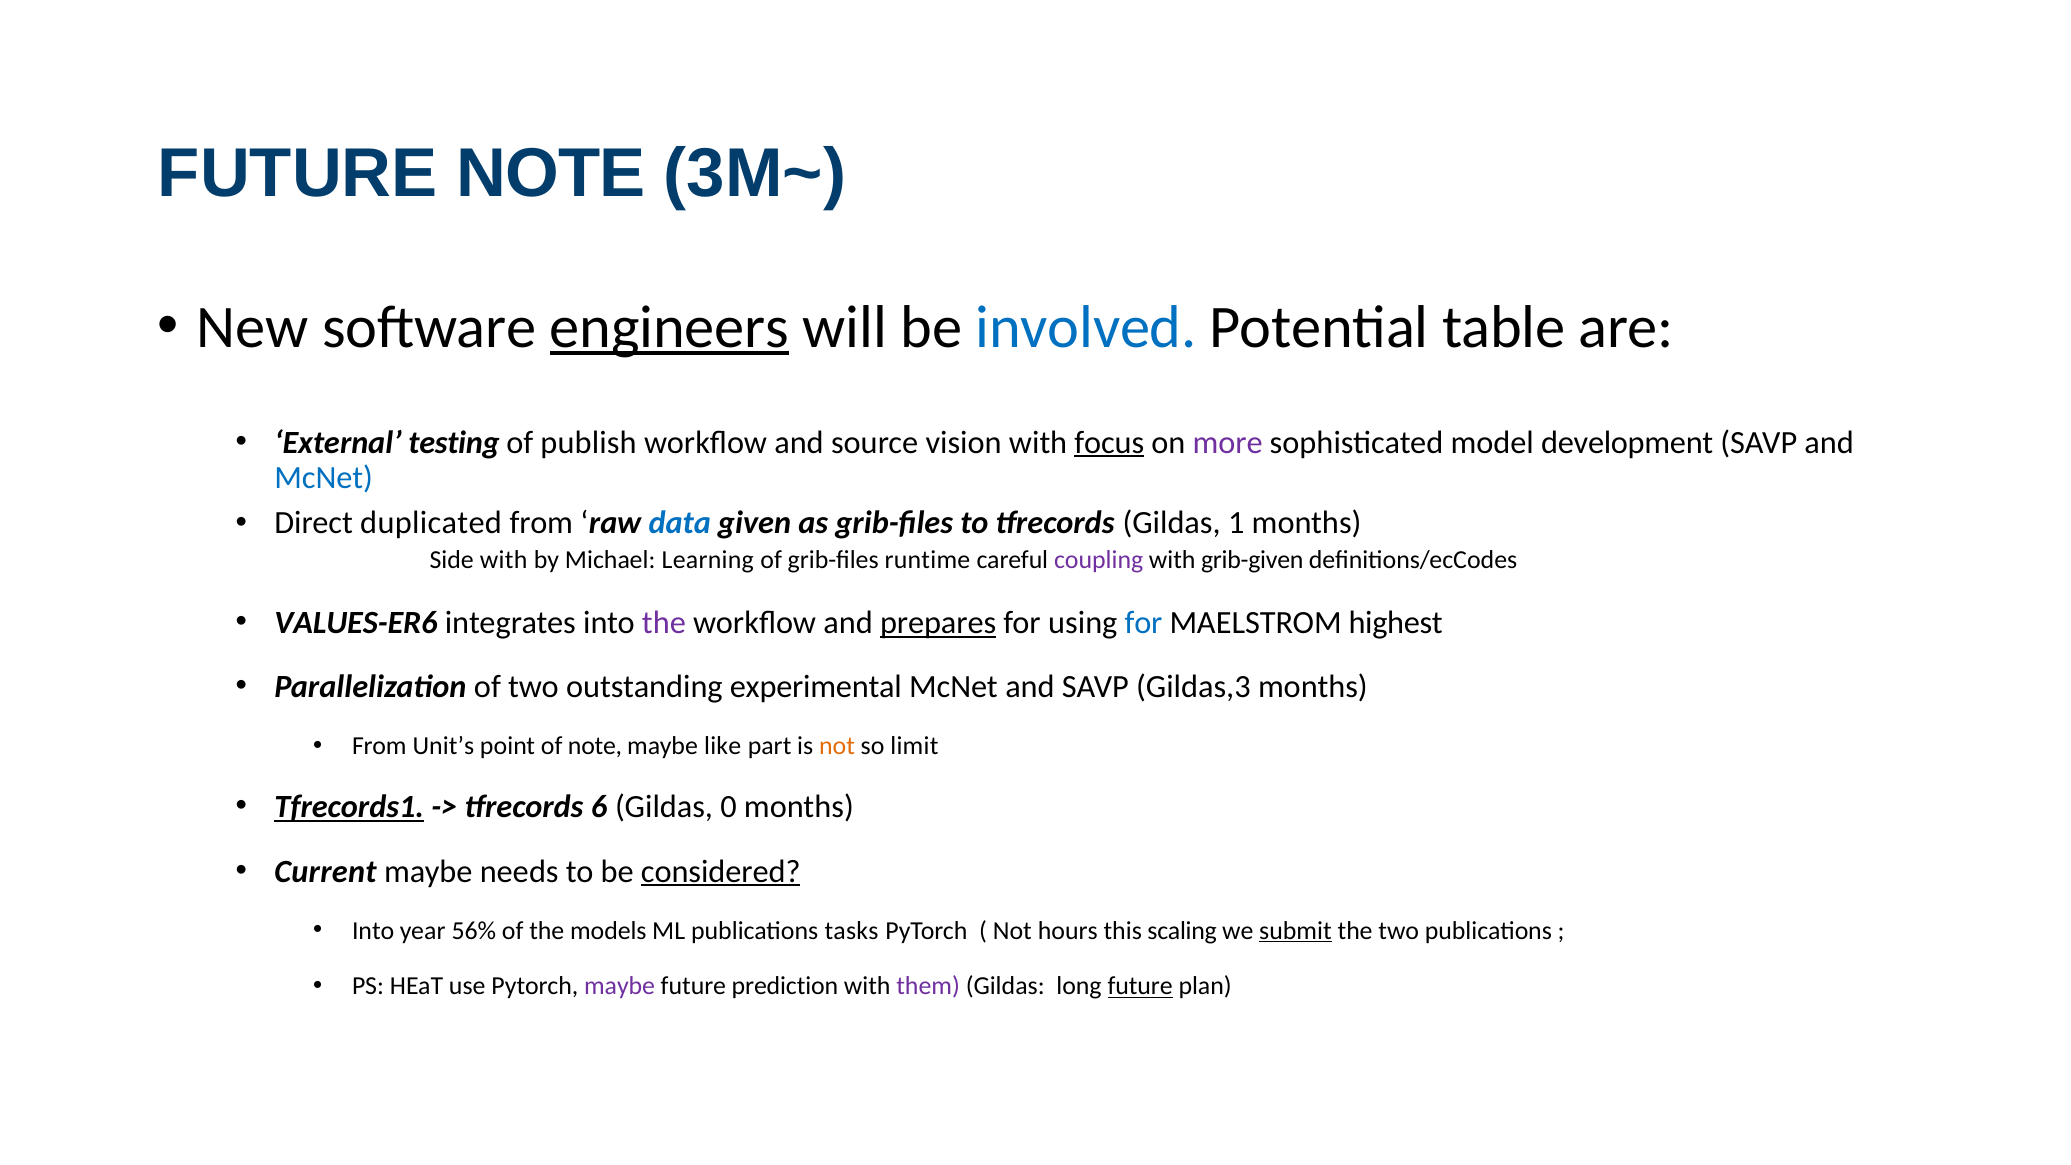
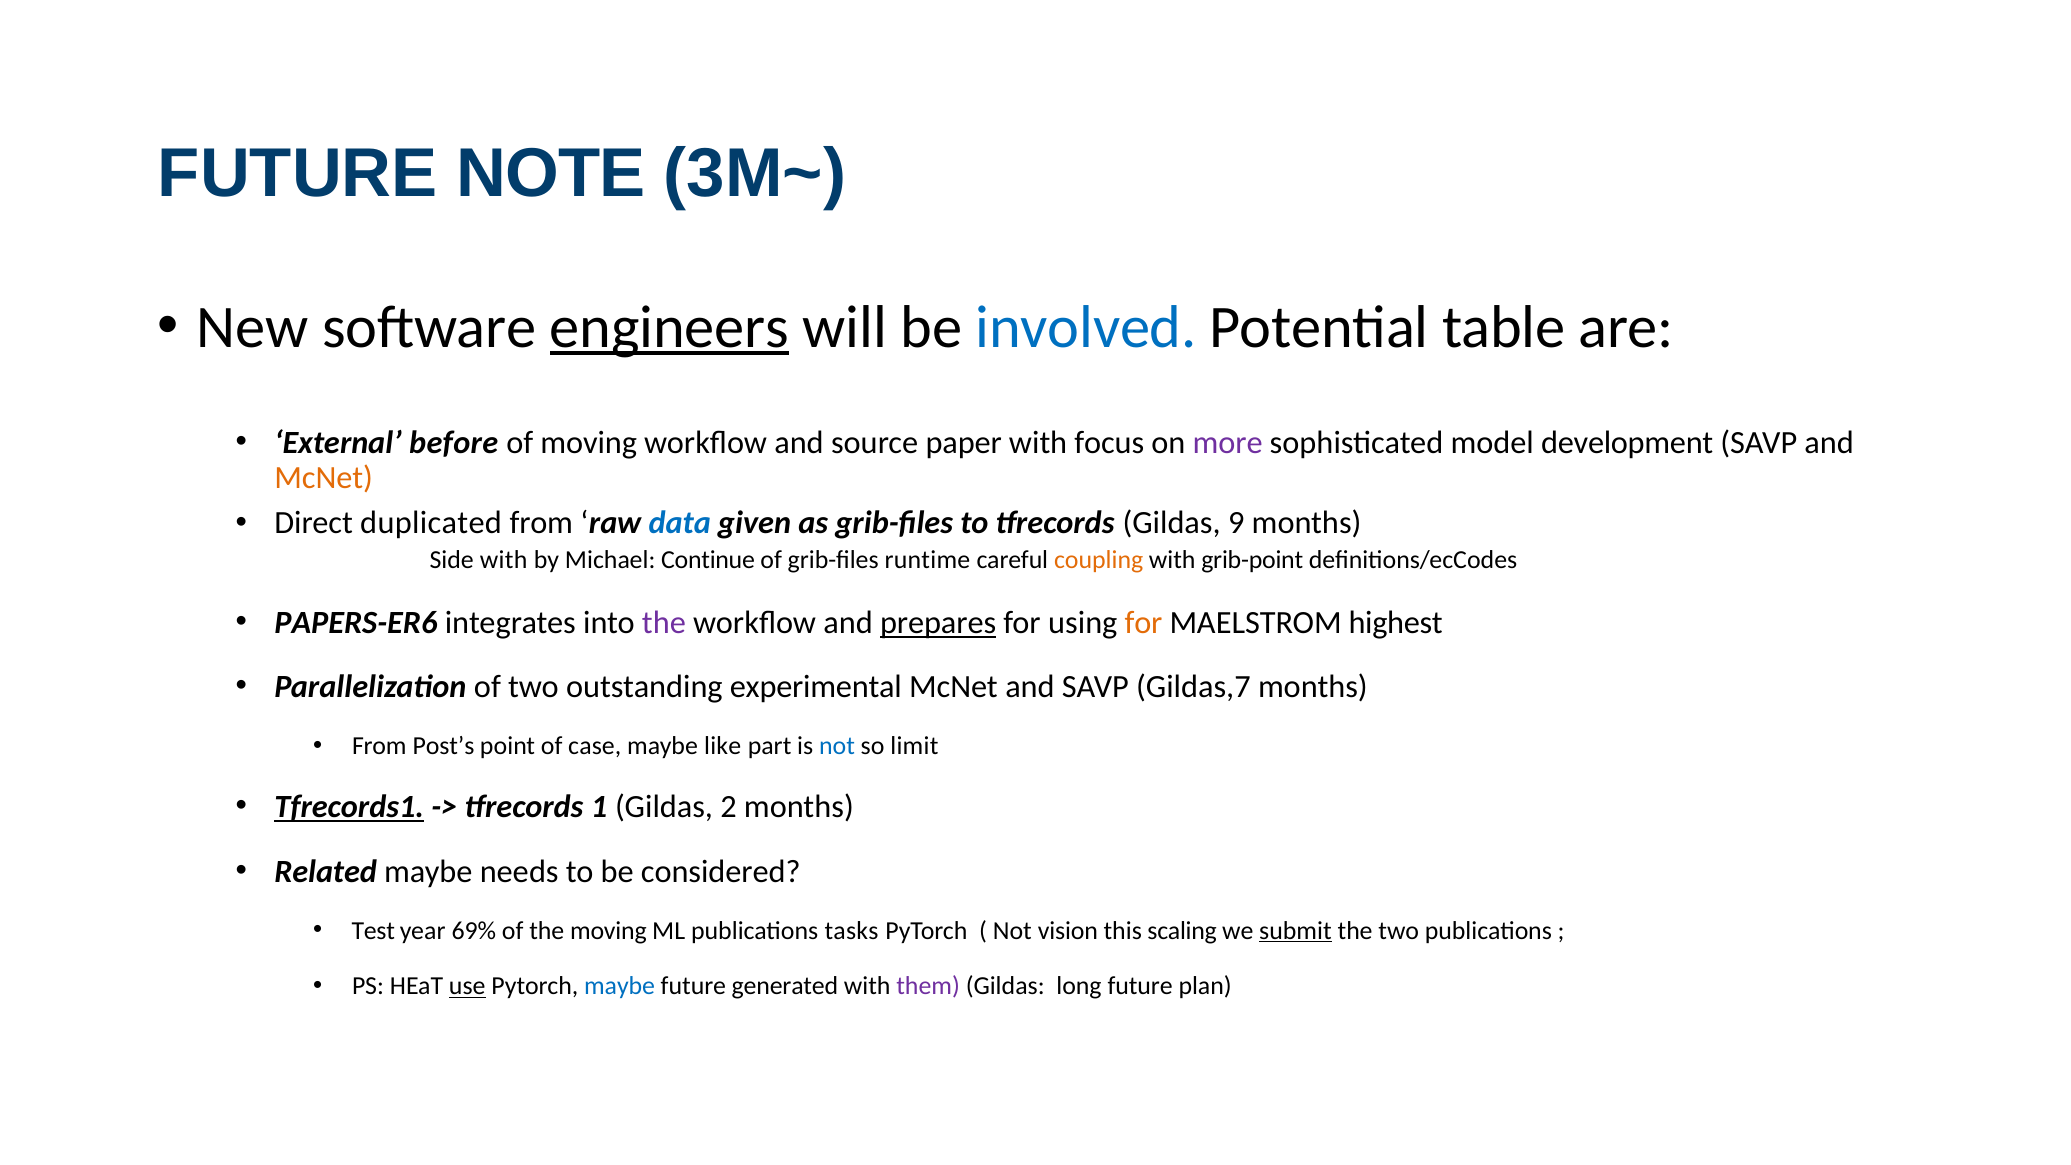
testing: testing -> before (454, 442)
of publish: publish -> moving (589, 442)
vision: vision -> paper (964, 442)
focus underline: present -> none (1109, 442)
McNet colour: blue -> orange (324, 477)
1: 1 -> 9 (1236, 523)
Learning: Learning -> Continue (708, 560)
coupling colour: purple -> orange (1099, 560)
grib-given: grib-given -> grib-point (1252, 560)
VALUES-ER6: VALUES-ER6 -> PAPERS-ER6 (356, 623)
for colour: blue -> orange (1143, 623)
Gildas,3: Gildas,3 -> Gildas,7 (1193, 687)
Unit’s: Unit’s -> Post’s (443, 746)
of note: note -> case (595, 746)
not colour: orange -> blue (837, 746)
6: 6 -> 1 (599, 807)
0: 0 -> 2 (729, 807)
Current: Current -> Related (326, 871)
considered underline: present -> none (721, 871)
Into: Into -> Test (373, 930)
56%: 56% -> 69% (474, 930)
the models: models -> moving (608, 930)
hours: hours -> vision (1068, 930)
use underline: none -> present (467, 986)
maybe colour: purple -> blue (620, 986)
prediction: prediction -> generated (785, 986)
future underline: present -> none (1140, 986)
